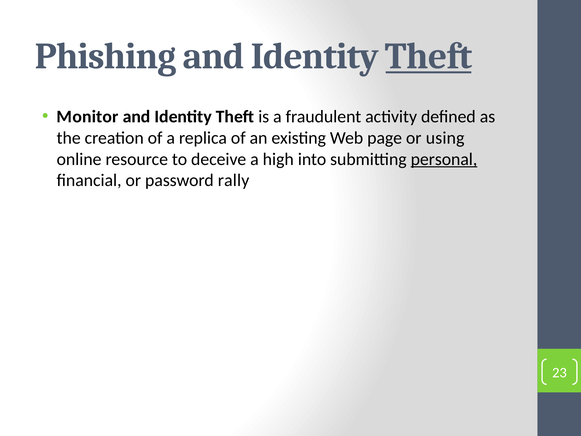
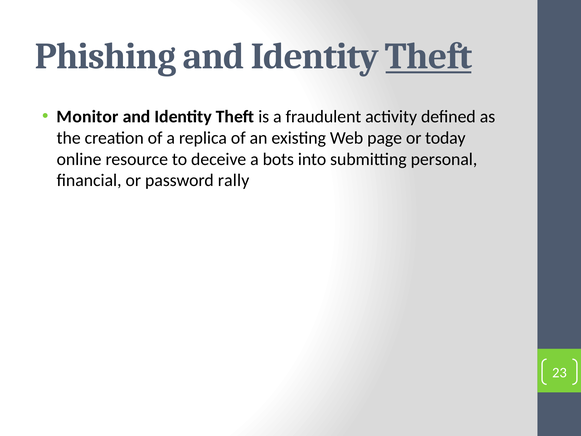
using: using -> today (445, 138)
high: high -> bots (278, 159)
personal underline: present -> none (444, 159)
